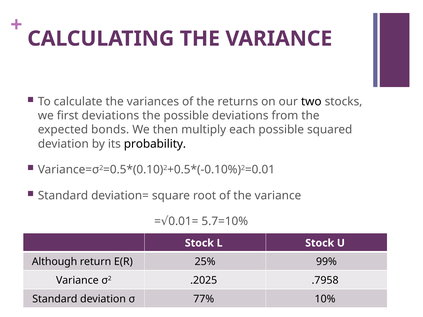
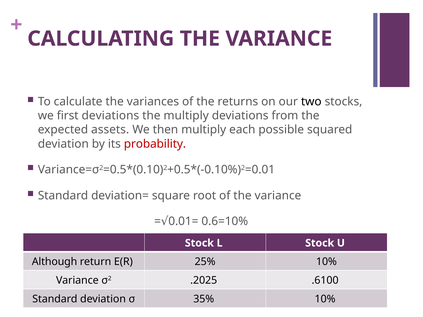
the possible: possible -> multiply (186, 116)
bonds: bonds -> assets (110, 130)
probability colour: black -> red (155, 144)
5.7=10%: 5.7=10% -> 0.6=10% (225, 222)
25% 99%: 99% -> 10% (326, 262)
.7958: .7958 -> .6100 (325, 280)
77%: 77% -> 35% (204, 299)
